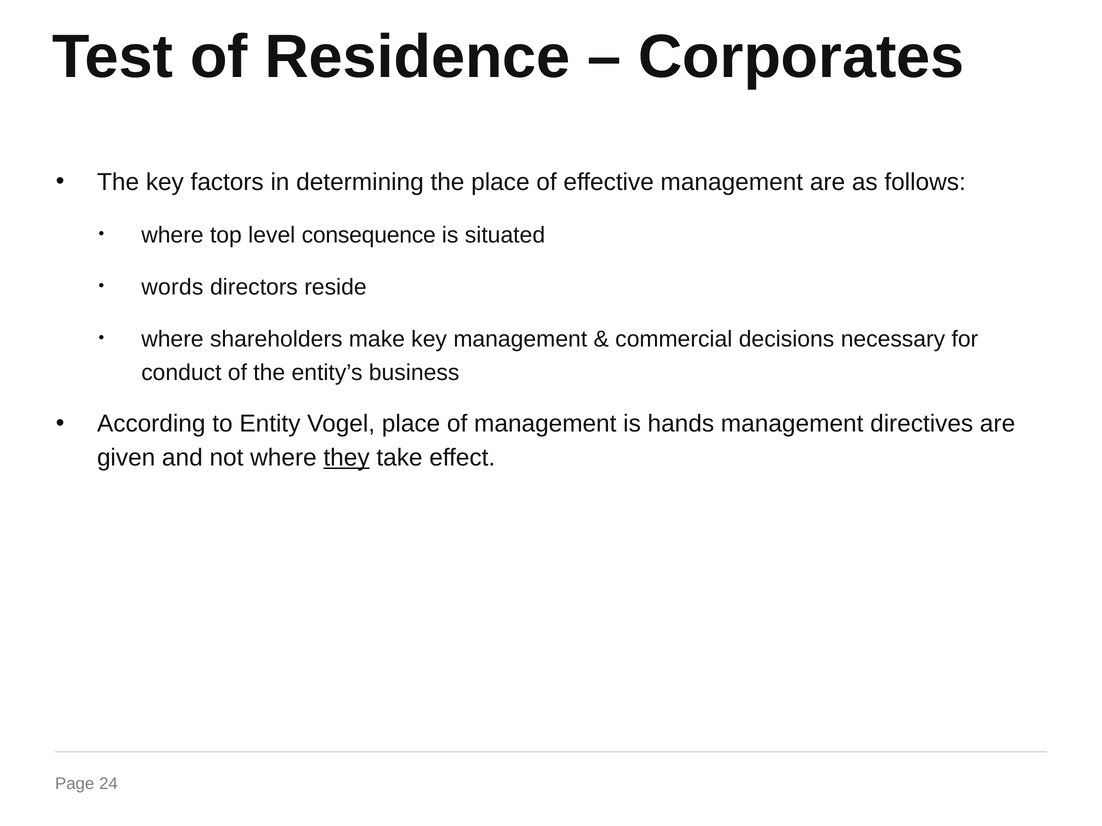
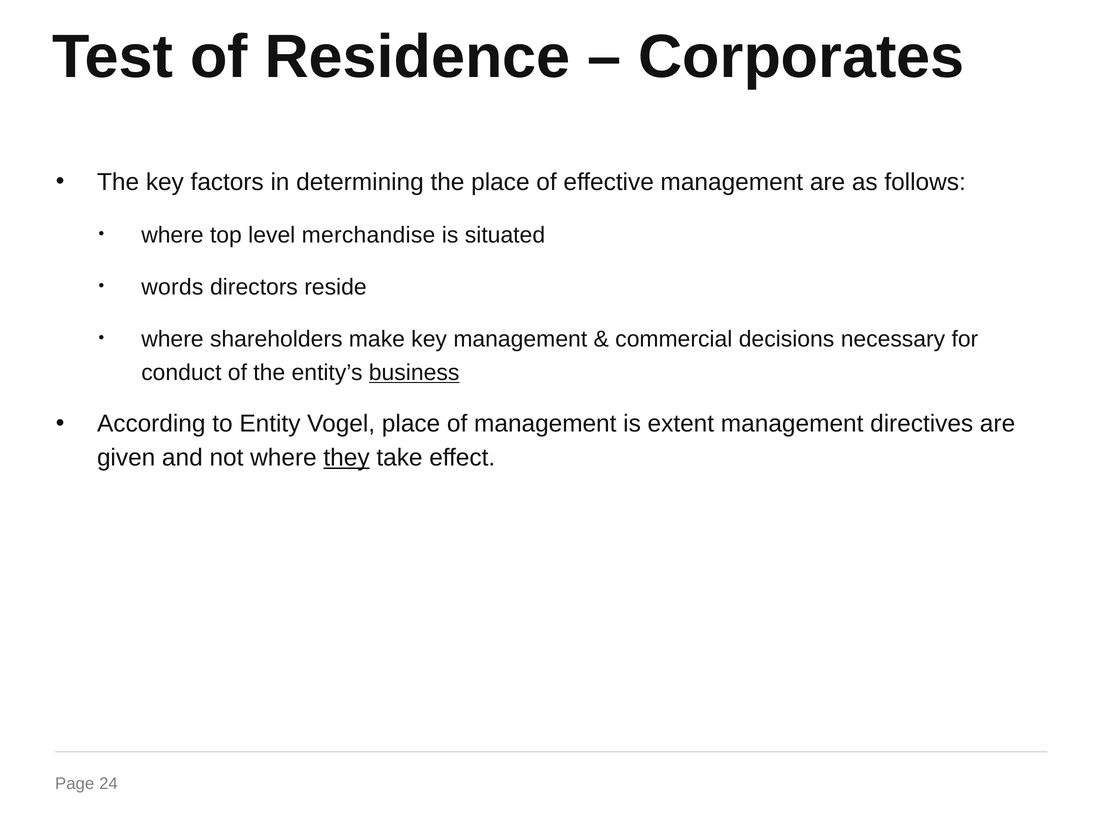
consequence: consequence -> merchandise (369, 235)
business underline: none -> present (414, 373)
hands: hands -> extent (681, 424)
